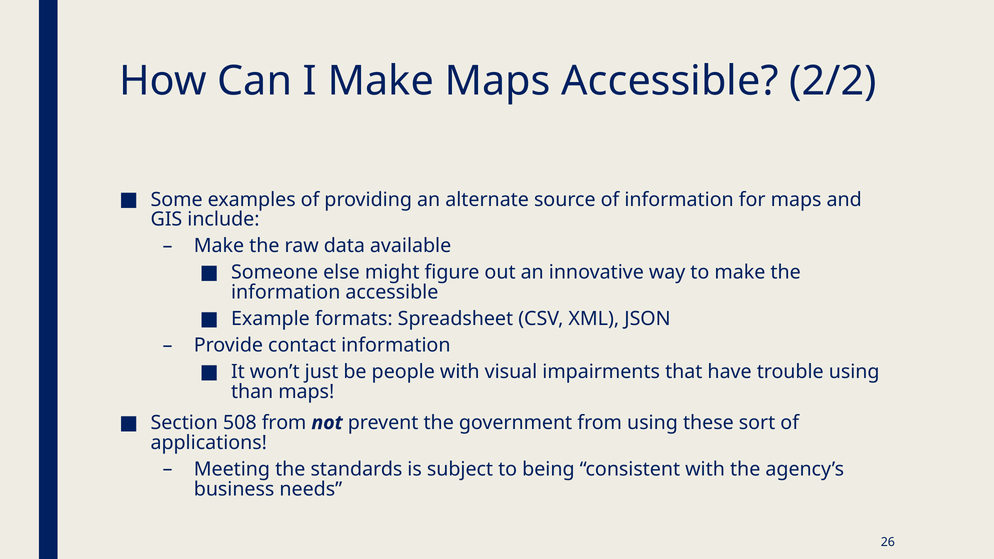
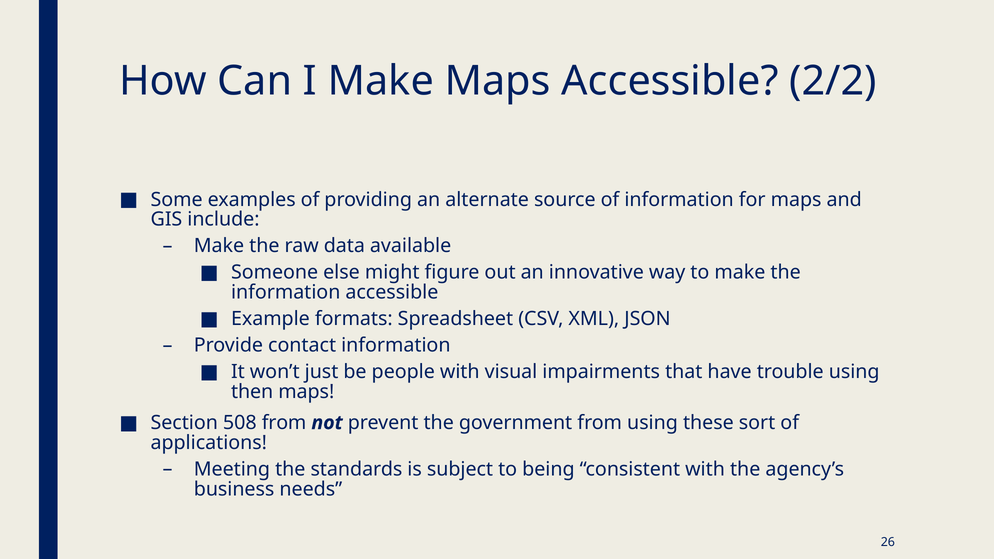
than: than -> then (252, 392)
